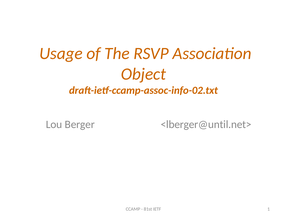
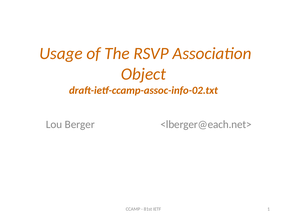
<lberger@until.net>: <lberger@until.net> -> <lberger@each.net> (206, 125)
